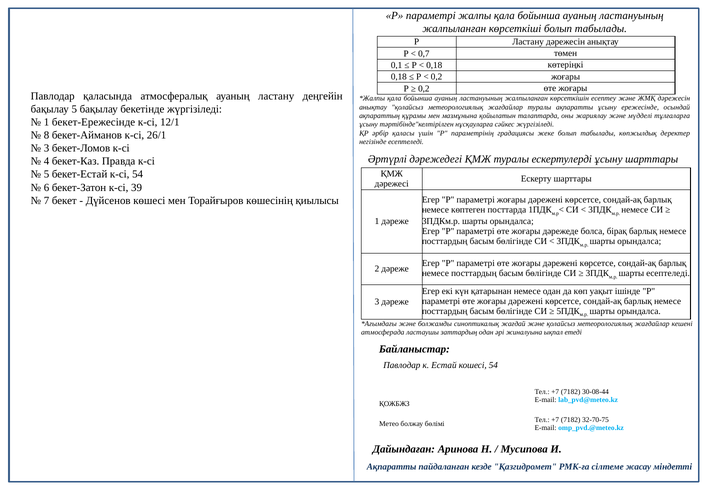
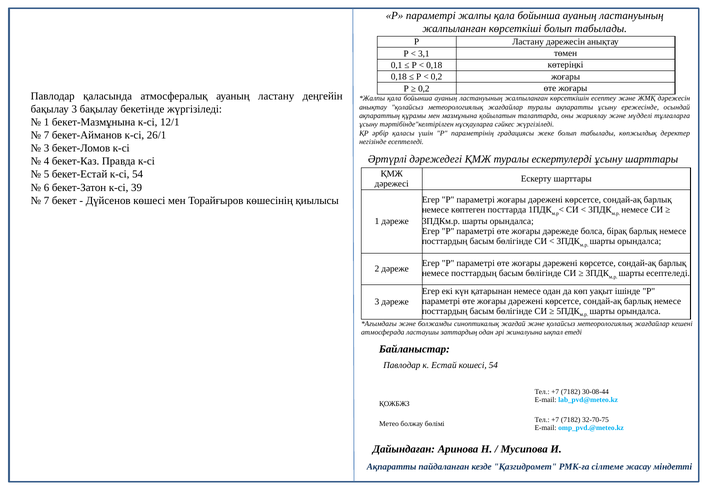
0,7: 0,7 -> 3,1 (424, 54)
бақылау 5: 5 -> 3 (74, 109)
бекет-Ережесінде: бекет-Ережесінде -> бекет-Мазмұнына (94, 122)
8: 8 -> 7 (47, 135)
